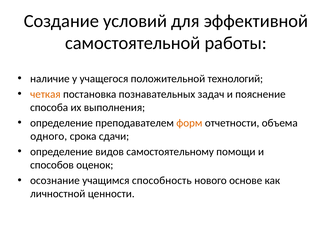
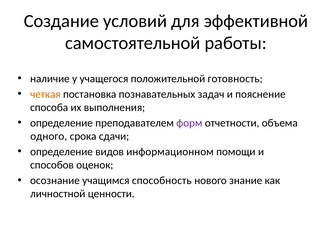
технологий: технологий -> готовность (235, 79)
форм colour: orange -> purple (189, 123)
самостоятельному: самостоятельному -> информационном (170, 152)
основе: основе -> знание (246, 180)
